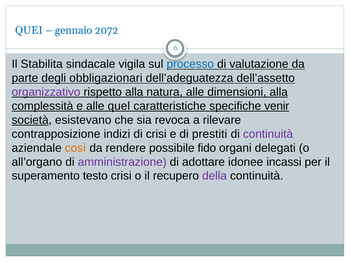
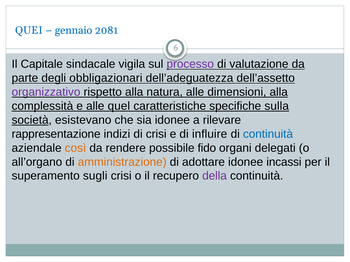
2072: 2072 -> 2081 (106, 30)
Stabilita: Stabilita -> Capitale (42, 64)
processo colour: blue -> purple (190, 64)
venir: venir -> sulla (277, 106)
sia revoca: revoca -> idonee (172, 120)
contrapposizione: contrapposizione -> rappresentazione (56, 134)
prestiti: prestiti -> influire (210, 134)
continuità colour: purple -> blue (268, 134)
amministrazione colour: purple -> orange (122, 162)
testo: testo -> sugli (95, 176)
